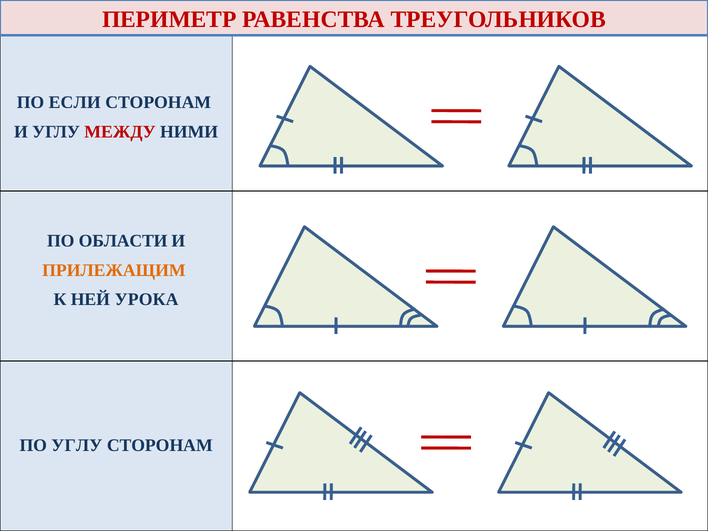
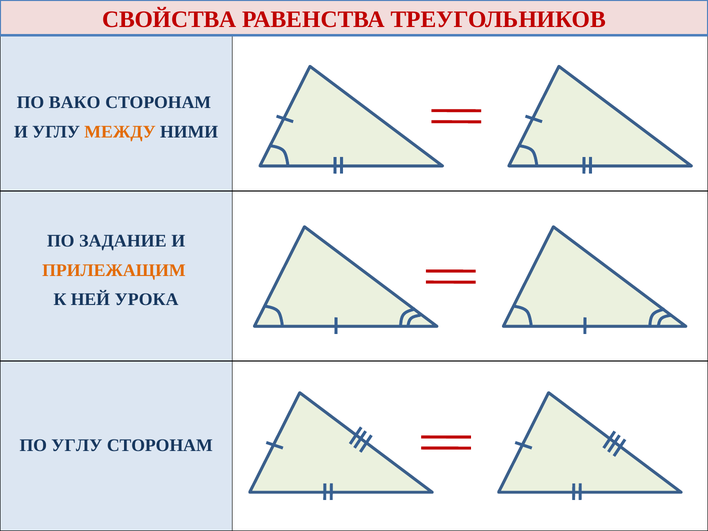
ПЕРИМЕТР: ПЕРИМЕТР -> СВОЙСТВА (169, 19)
ЕСЛИ: ЕСЛИ -> ВАКО (75, 102)
МЕЖДУ colour: red -> orange (120, 132)
ОБЛАСТИ: ОБЛАСТИ -> ЗАДАНИЕ (123, 241)
